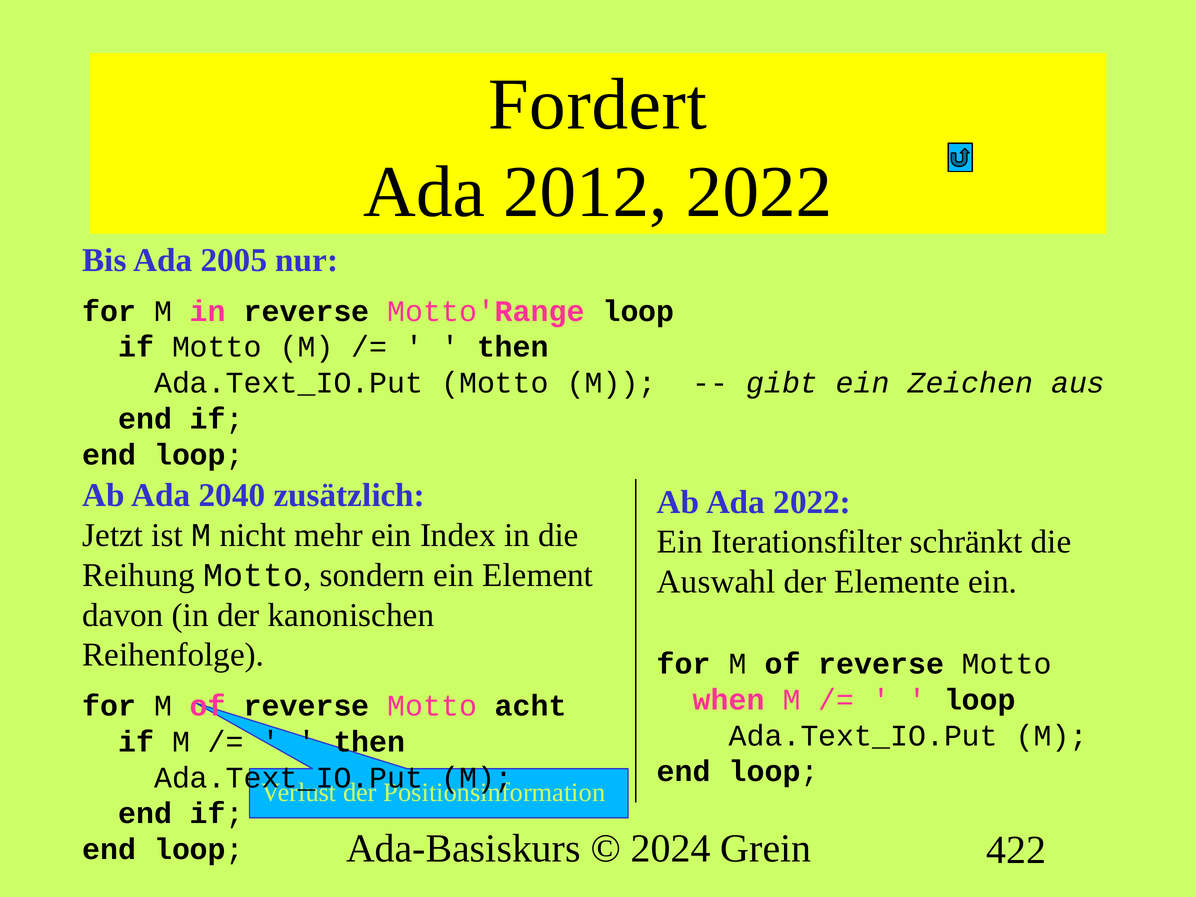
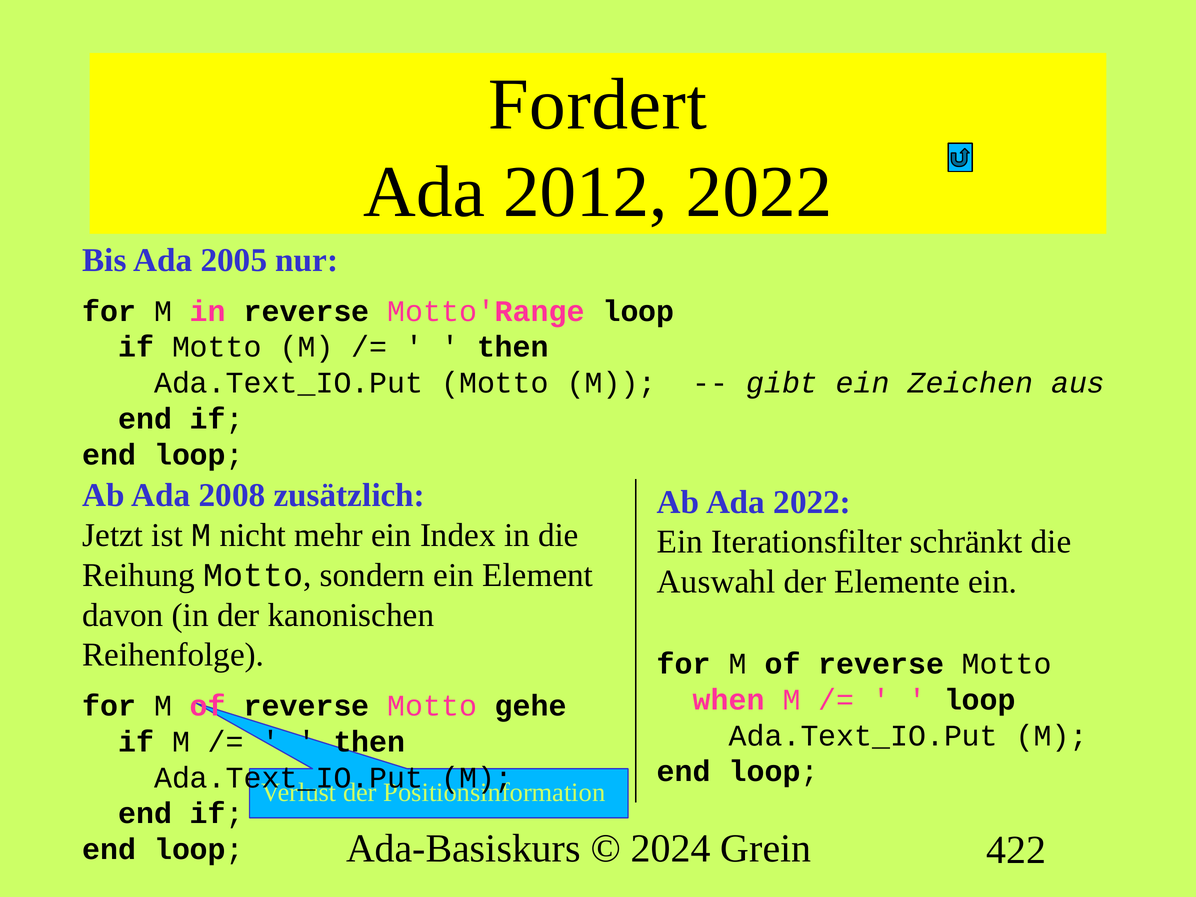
2040: 2040 -> 2008 (232, 495)
acht: acht -> gehe (531, 706)
